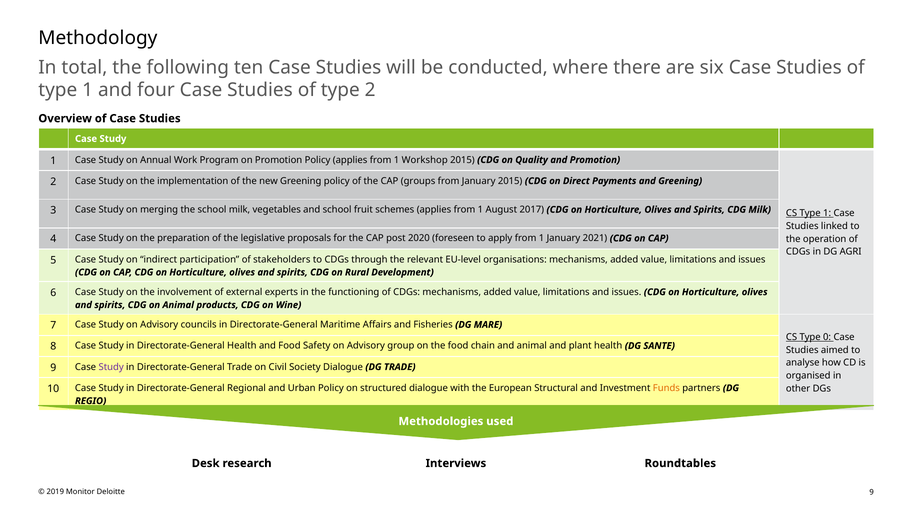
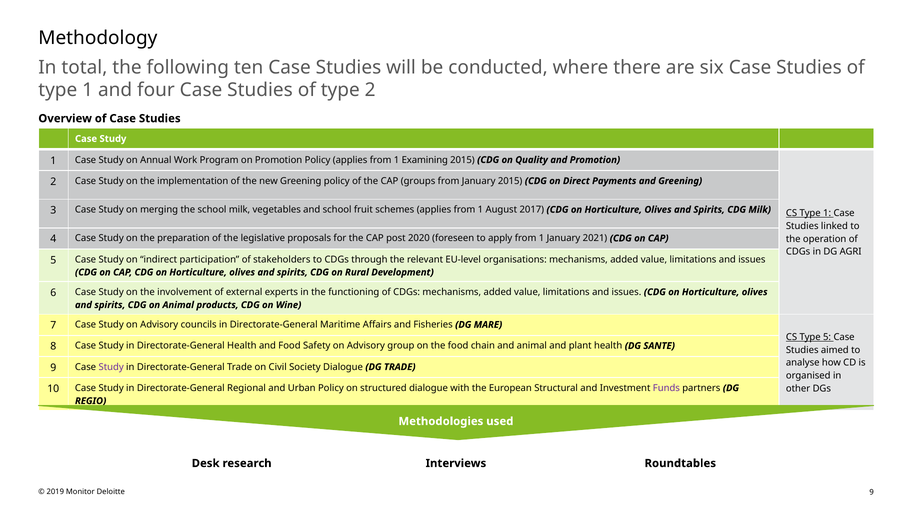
Workshop: Workshop -> Examining (425, 160)
Type 0: 0 -> 5 (827, 337)
Funds colour: orange -> purple (666, 388)
